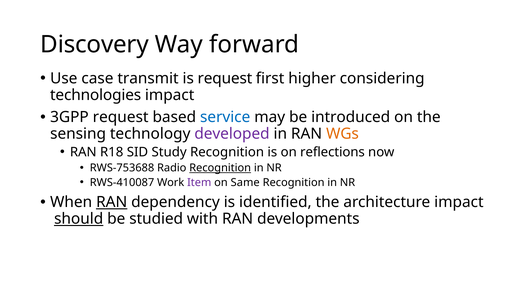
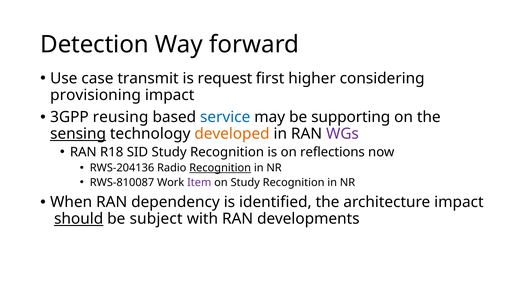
Discovery: Discovery -> Detection (95, 44)
technologies: technologies -> provisioning (96, 95)
3GPP request: request -> reusing (121, 117)
introduced: introduced -> supporting (351, 117)
sensing underline: none -> present (78, 134)
developed colour: purple -> orange (232, 134)
WGs colour: orange -> purple (342, 134)
RWS-753688: RWS-753688 -> RWS-204136 (122, 168)
RWS-410087: RWS-410087 -> RWS-810087 (122, 182)
on Same: Same -> Study (245, 182)
RAN underline: present -> none (112, 202)
studied: studied -> subject (156, 219)
